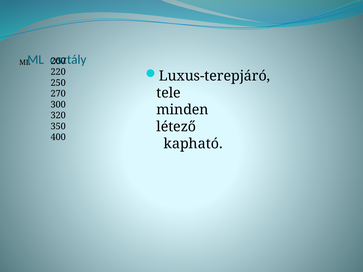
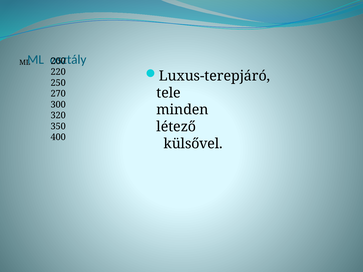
kapható: kapható -> külsővel (193, 144)
